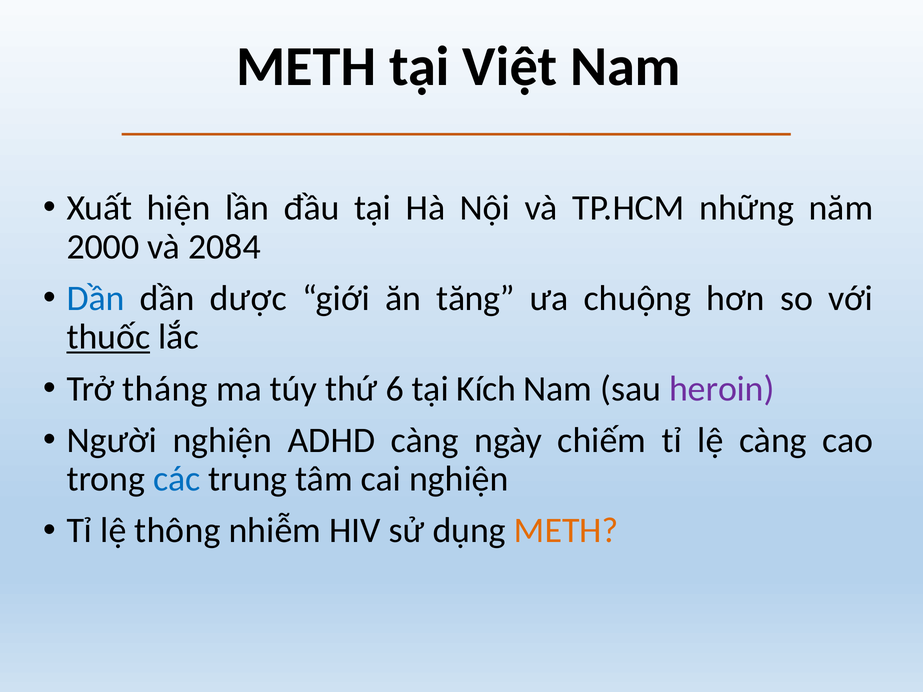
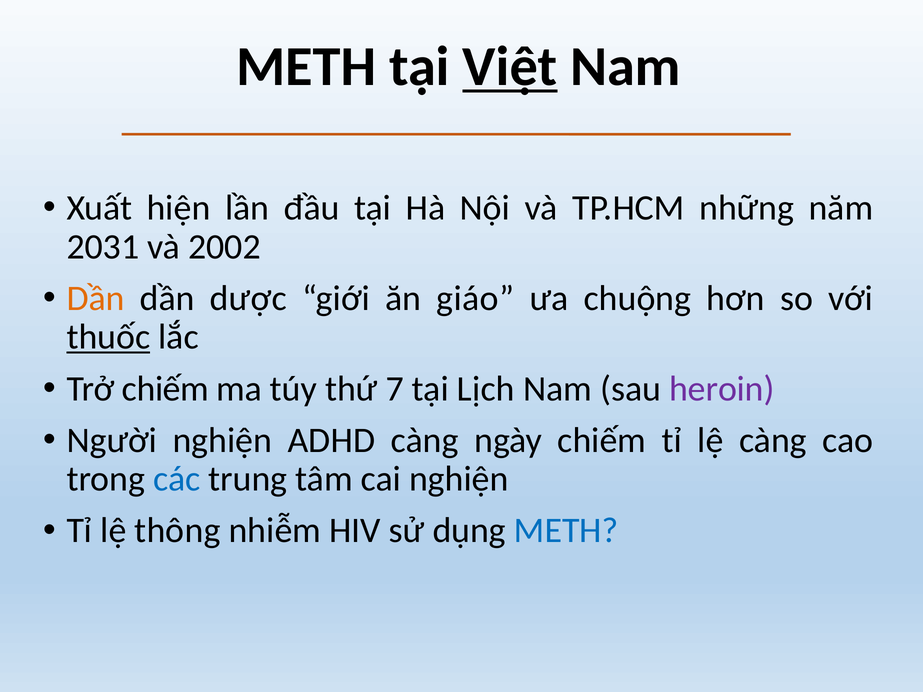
Việt underline: none -> present (510, 67)
2000: 2000 -> 2031 (103, 247)
2084: 2084 -> 2002 (224, 247)
Dần colour: blue -> orange (96, 298)
tăng: tăng -> giáo (475, 298)
Trở tháng: tháng -> chiếm (165, 389)
6: 6 -> 7 (395, 389)
Kích: Kích -> Lịch (486, 389)
METH colour: orange -> blue (566, 531)
